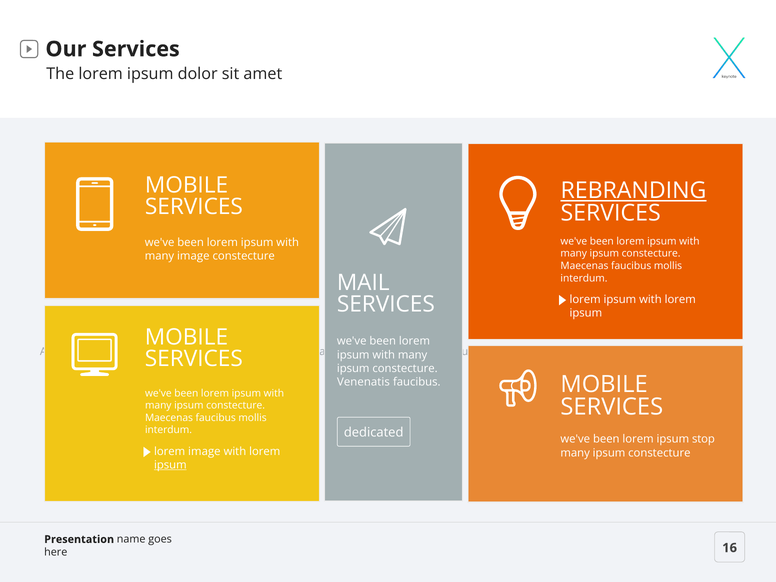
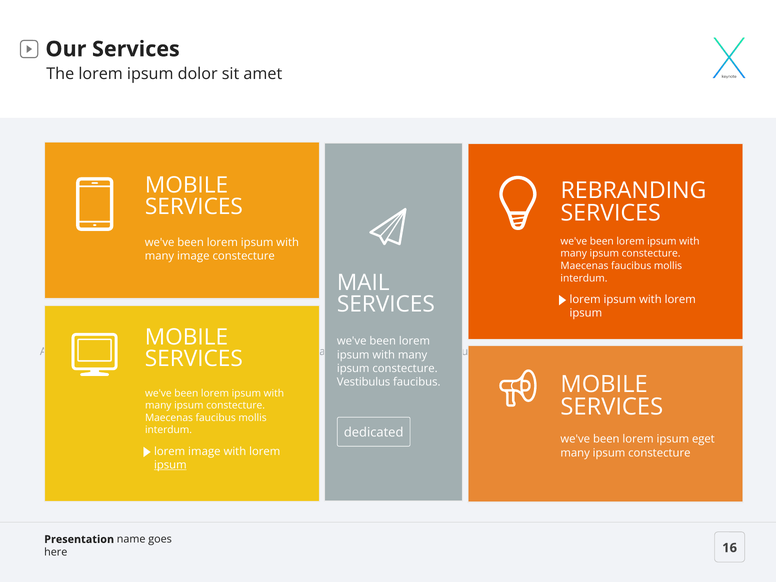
REBRANDING underline: present -> none (633, 191)
Venenatis: Venenatis -> Vestibulus (364, 382)
stop: stop -> eget (703, 439)
